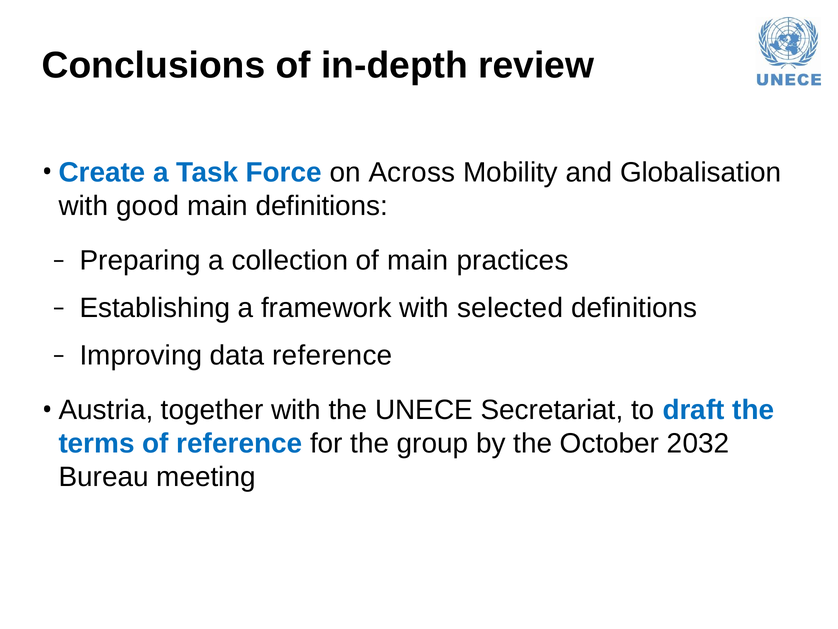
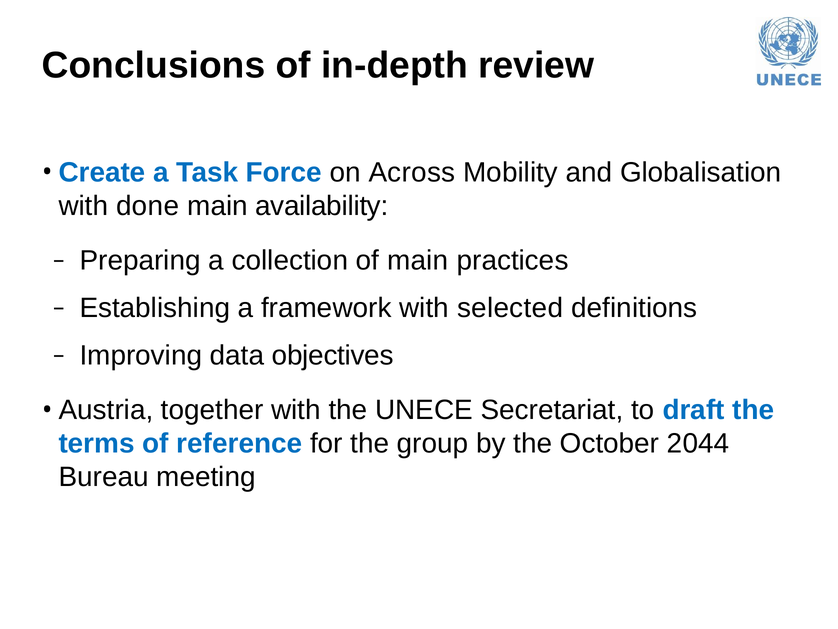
good: good -> done (148, 206)
main definitions: definitions -> availability (322, 206)
data reference: reference -> objectives (333, 355)
2032: 2032 -> 2044 (698, 443)
